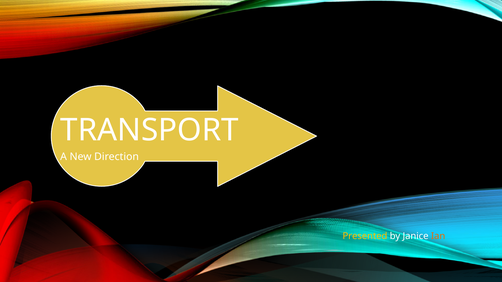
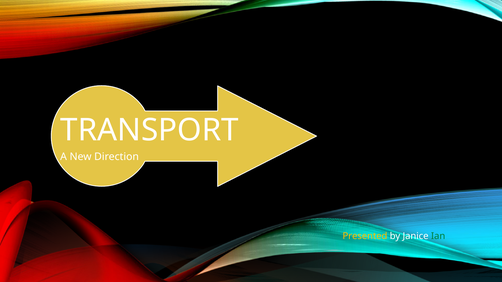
Ian colour: orange -> green (438, 237)
